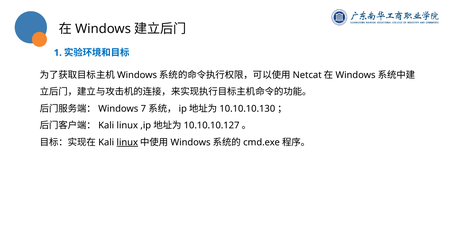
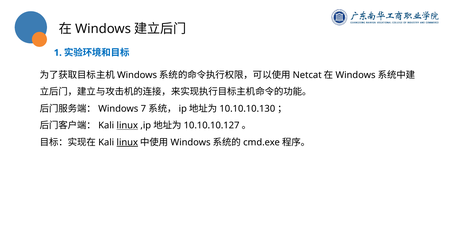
linux underline: none -> present (127, 126)
